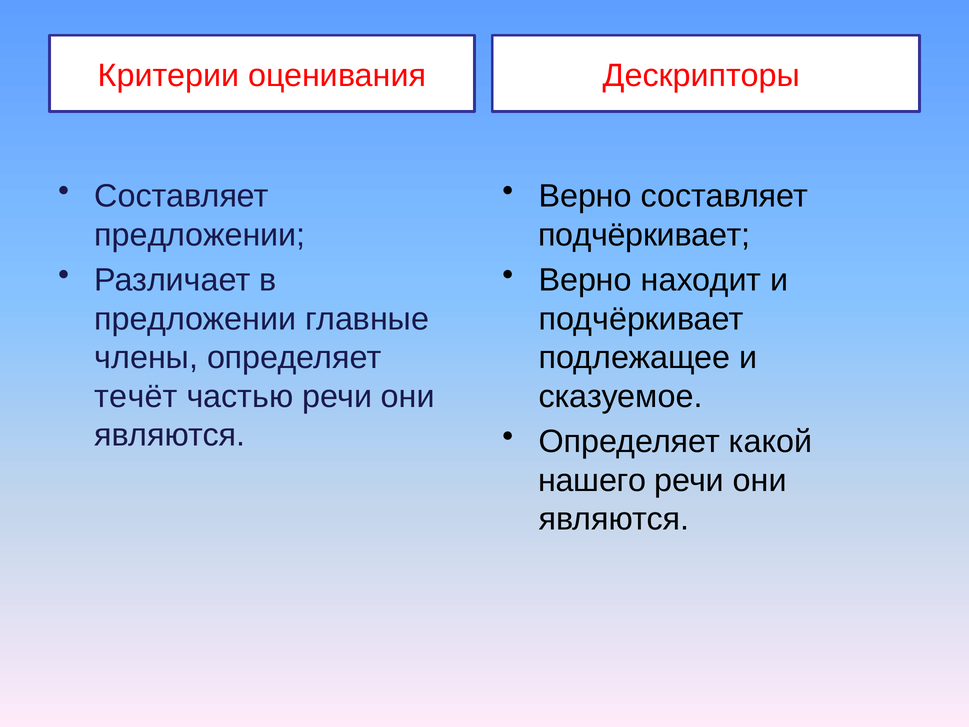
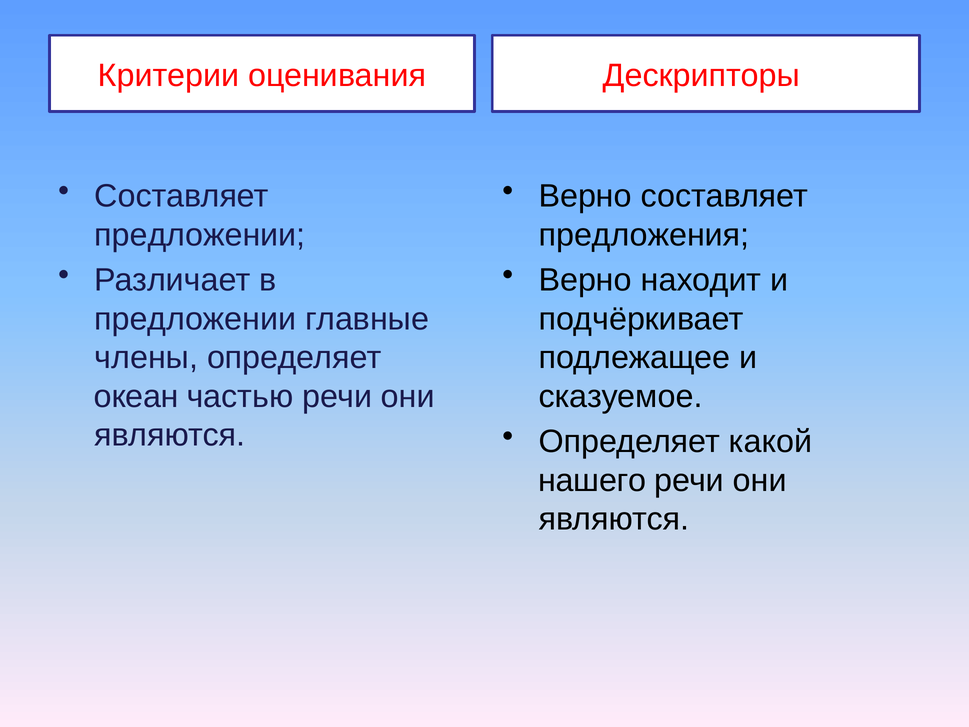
подчёркивает: подчёркивает -> предложения (644, 235)
течёт: течёт -> океан (136, 396)
